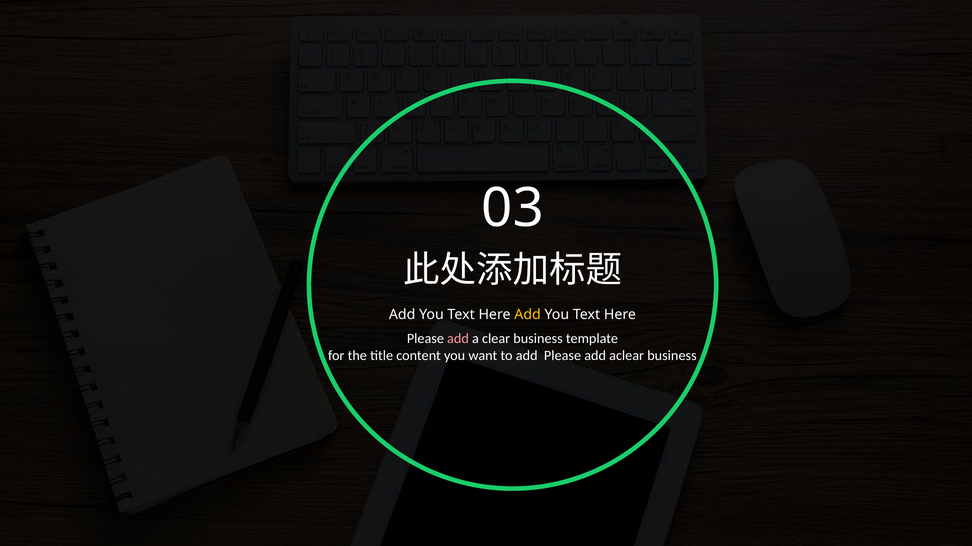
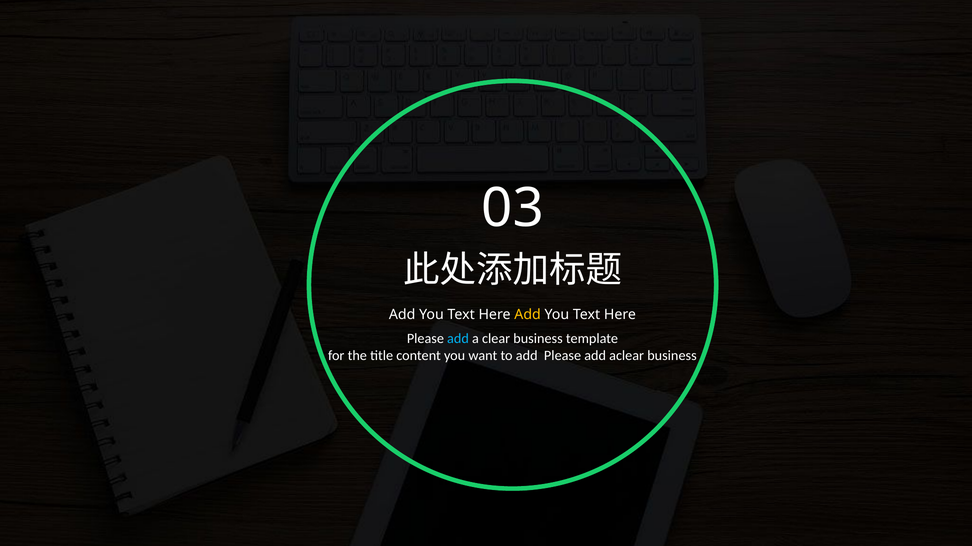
add colour: pink -> light blue (458, 339)
